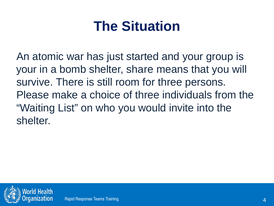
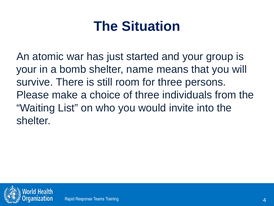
share: share -> name (140, 69)
